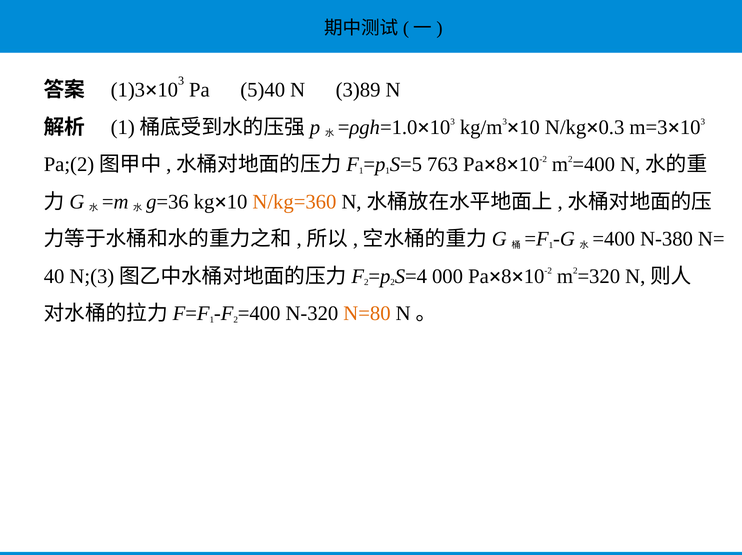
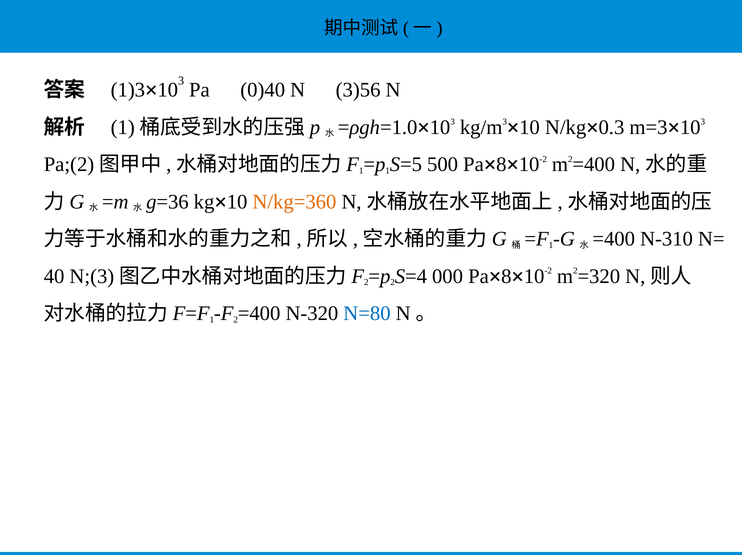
5)40: 5)40 -> 0)40 (263, 90)
3)89: 3)89 -> 3)56 (358, 90)
763: 763 -> 500 (443, 165)
N-380: N-380 -> N-310 (667, 239)
N=80 colour: orange -> blue (367, 314)
